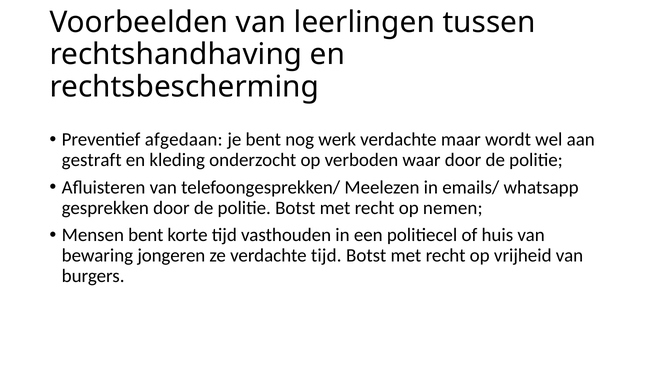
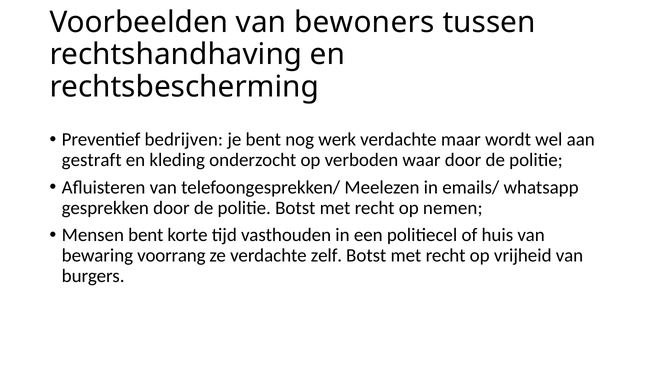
leerlingen: leerlingen -> bewoners (364, 22)
afgedaan: afgedaan -> bedrijven (184, 139)
jongeren: jongeren -> voorrang (171, 255)
verdachte tijd: tijd -> zelf (326, 255)
